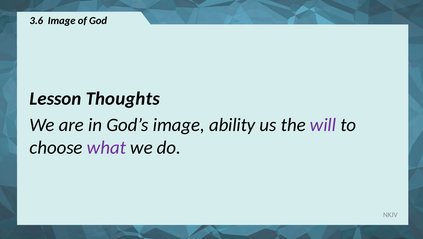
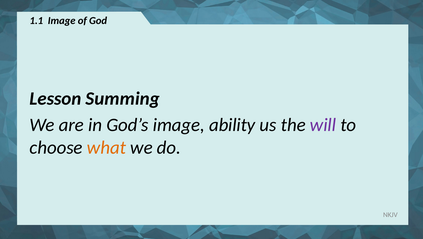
3.6: 3.6 -> 1.1 (36, 21)
Thoughts: Thoughts -> Summing (123, 99)
what colour: purple -> orange (106, 147)
